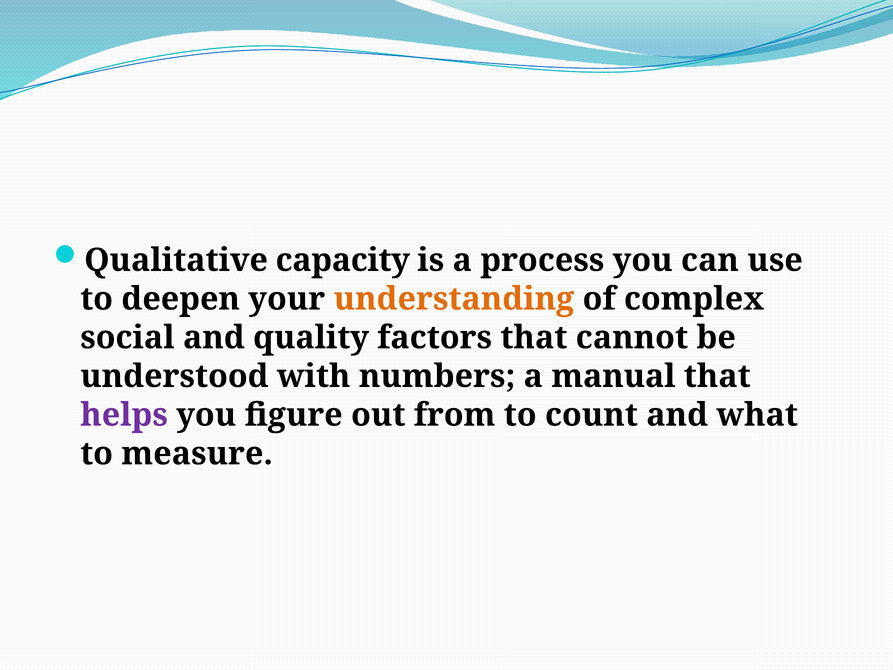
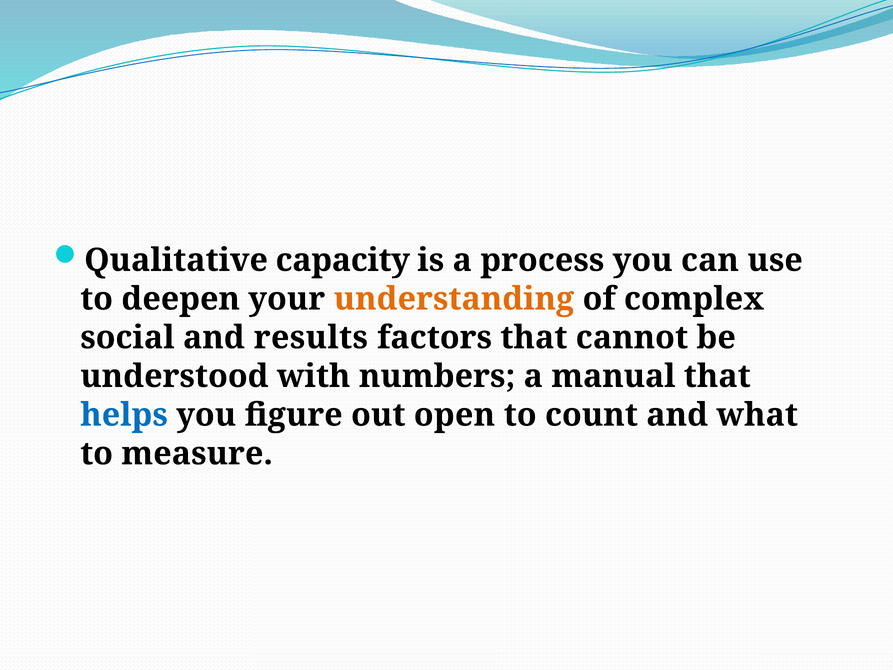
quality: quality -> results (311, 337)
helps colour: purple -> blue (124, 415)
from: from -> open (454, 415)
